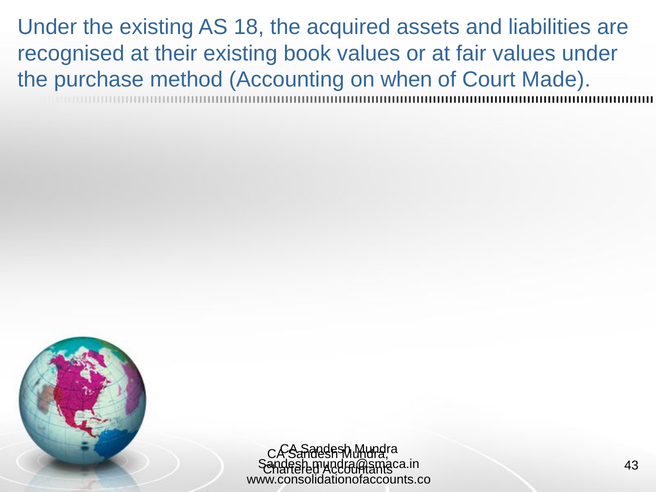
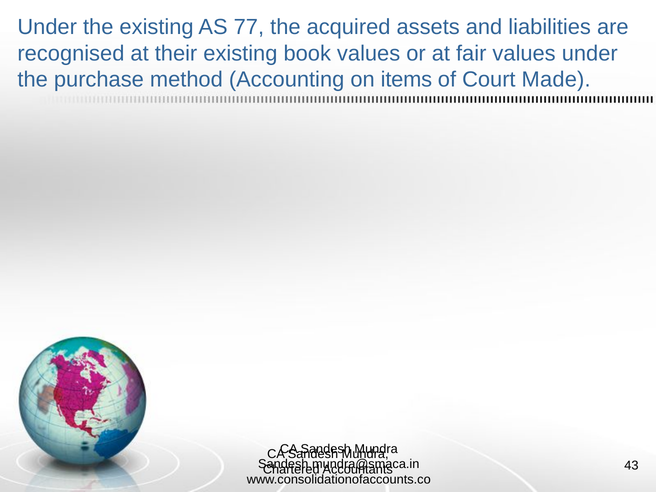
18: 18 -> 77 (249, 27)
when: when -> items (406, 80)
